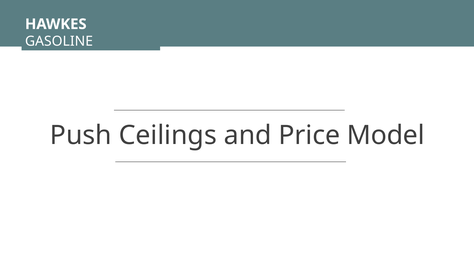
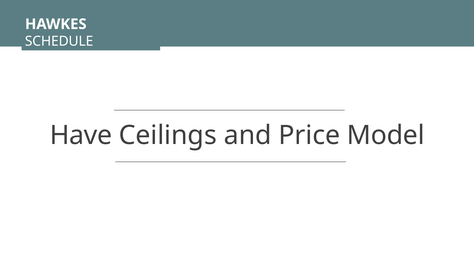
GASOLINE: GASOLINE -> SCHEDULE (59, 41)
Push: Push -> Have (81, 135)
